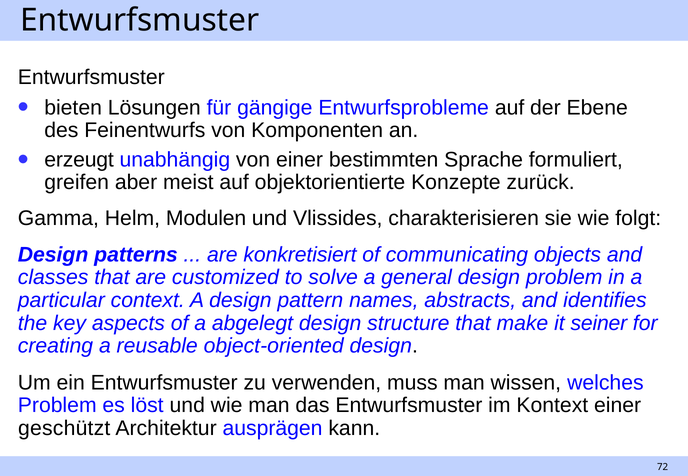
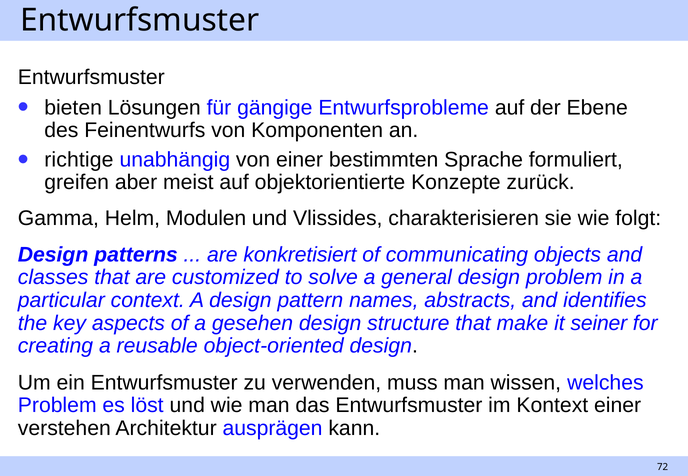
erzeugt: erzeugt -> richtige (79, 160)
abgelegt: abgelegt -> gesehen (253, 323)
geschützt: geschützt -> verstehen (64, 428)
